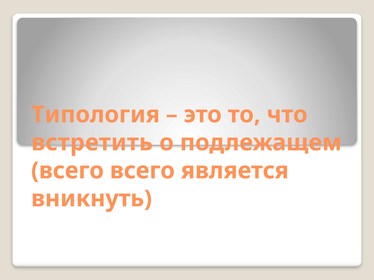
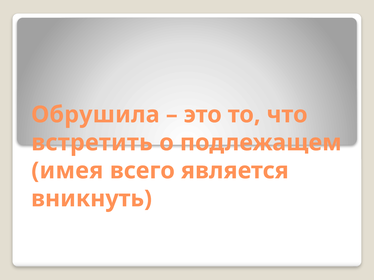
Типология: Типология -> Обрушила (95, 115)
всего: всего -> имея (67, 171)
